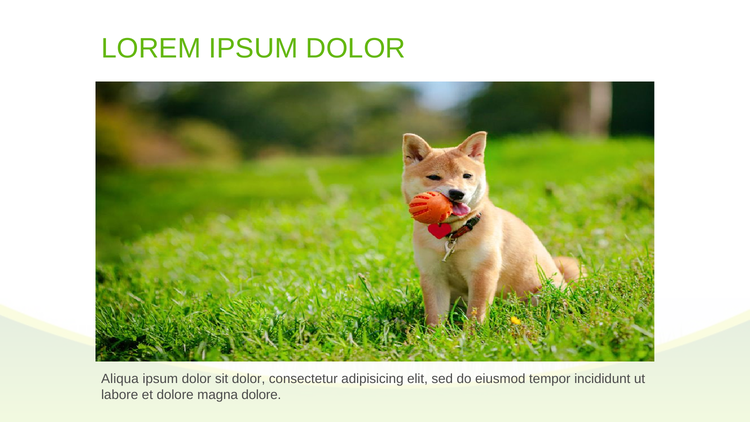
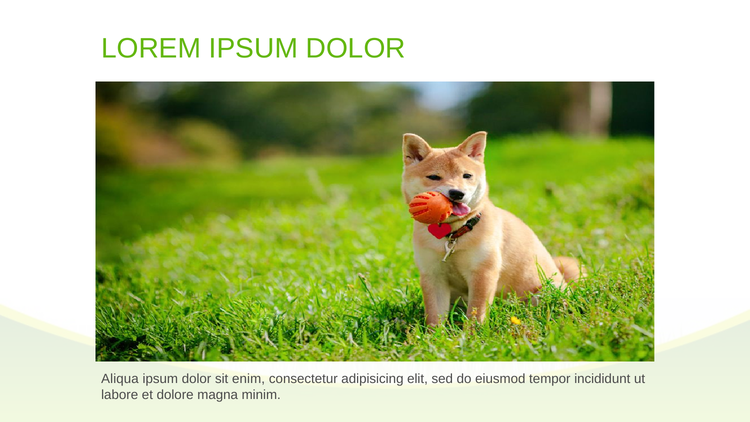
sit dolor: dolor -> enim (249, 379)
magna dolore: dolore -> minim (261, 395)
